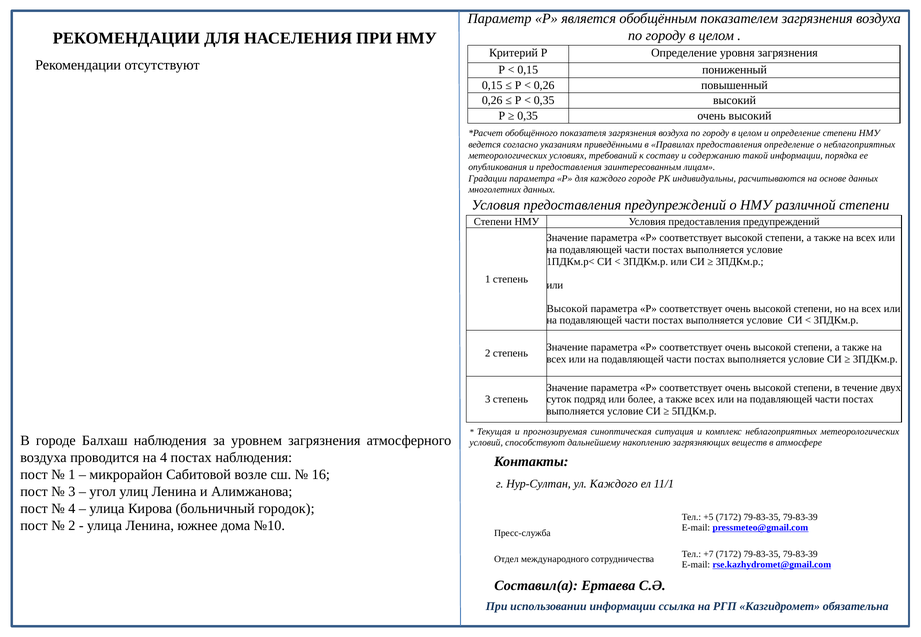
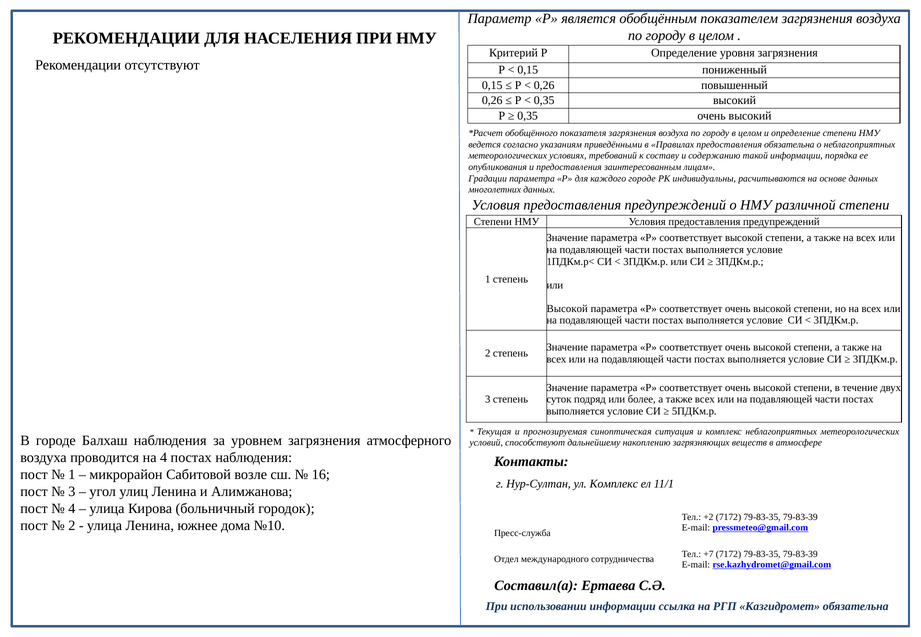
предоставления определение: определение -> обязательна (789, 145)
ул Каждого: Каждого -> Комплекс (614, 484)
+5: +5 -> +2 (708, 518)
